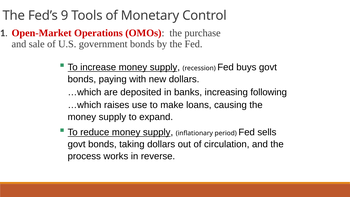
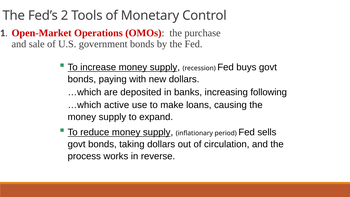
9: 9 -> 2 (65, 16)
raises: raises -> active (117, 105)
